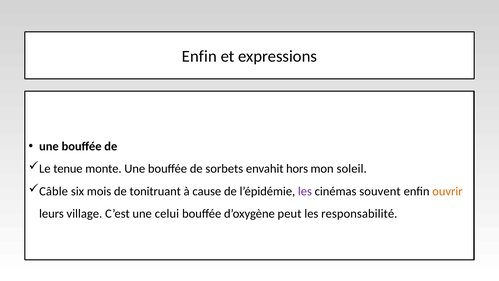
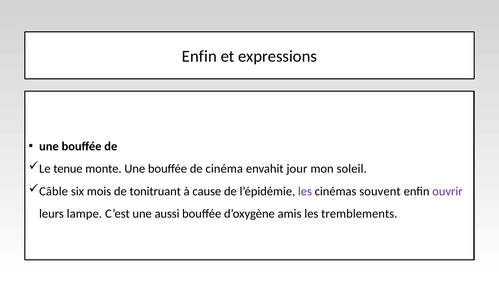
sorbets: sorbets -> cinéma (224, 169)
hors: hors -> jour (297, 169)
ouvrir colour: orange -> purple (447, 191)
village: village -> lampe (84, 214)
celui: celui -> aussi (167, 214)
peut: peut -> amis (290, 214)
responsabilité: responsabilité -> tremblements (359, 214)
